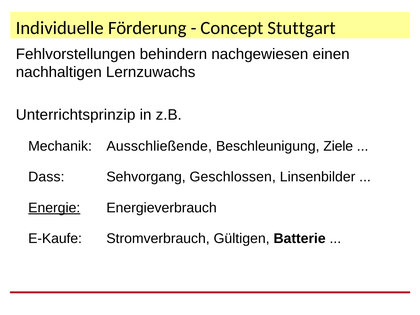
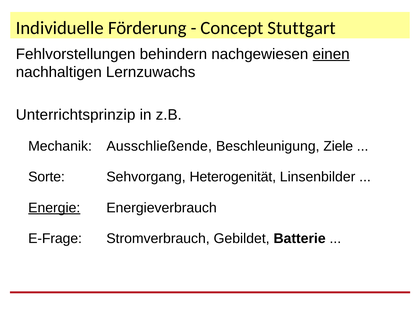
einen underline: none -> present (331, 54)
Dass: Dass -> Sorte (46, 177)
Geschlossen: Geschlossen -> Heterogenität (233, 177)
E-Kaufe: E-Kaufe -> E-Frage (55, 239)
Gültigen: Gültigen -> Gebildet (242, 239)
